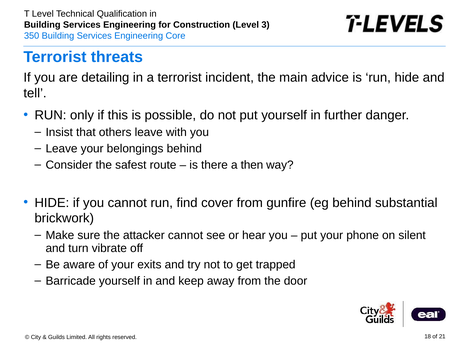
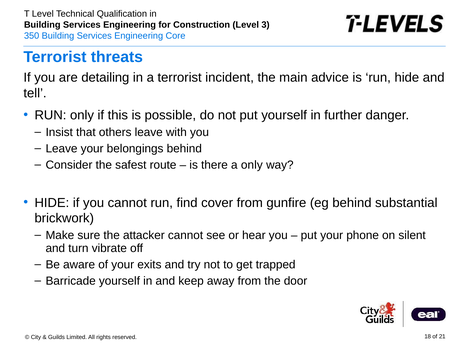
a then: then -> only (252, 165)
